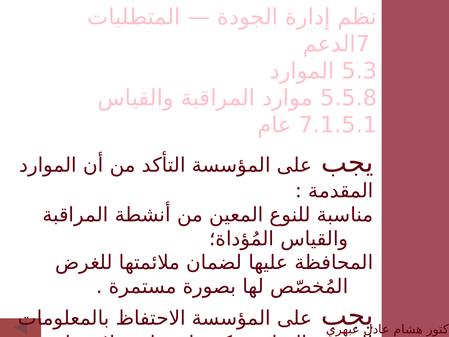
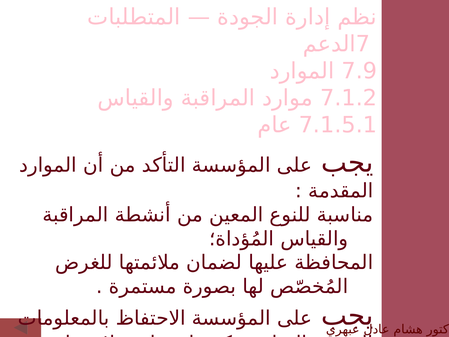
5.3: 5.3 -> 7.9 (359, 71)
5.5.8: 5.5.8 -> 7.1.2 (349, 98)
